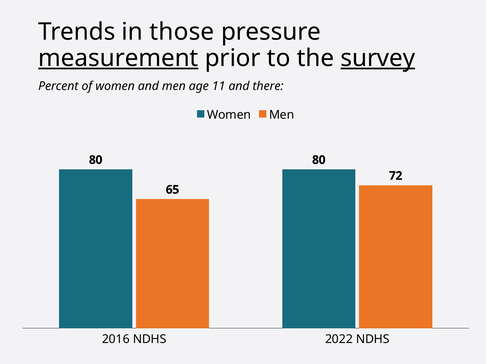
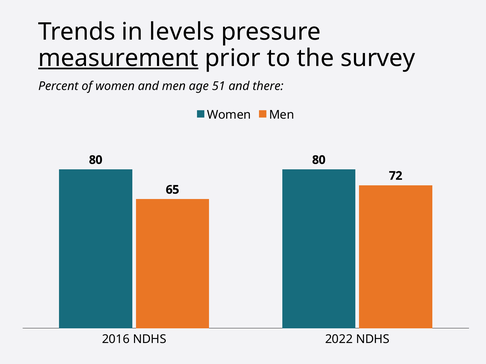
those: those -> levels (182, 32)
survey underline: present -> none (378, 58)
11: 11 -> 51 (219, 86)
